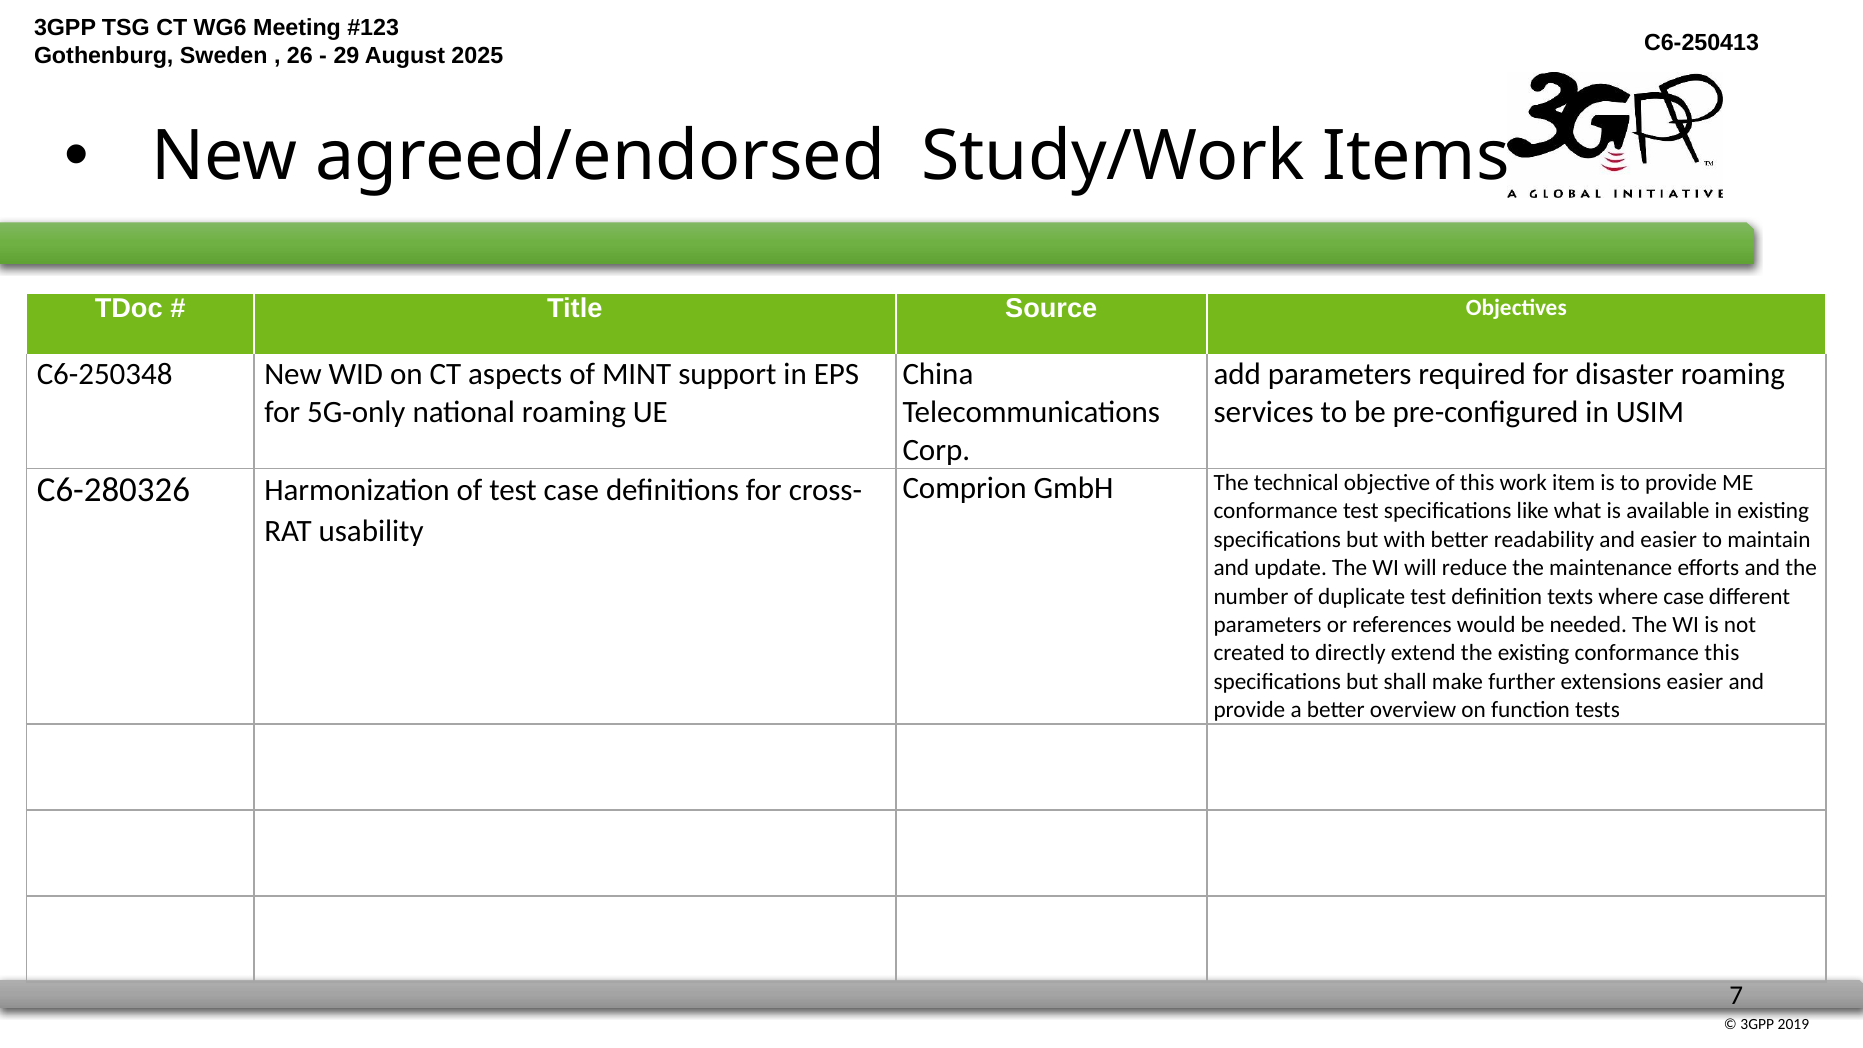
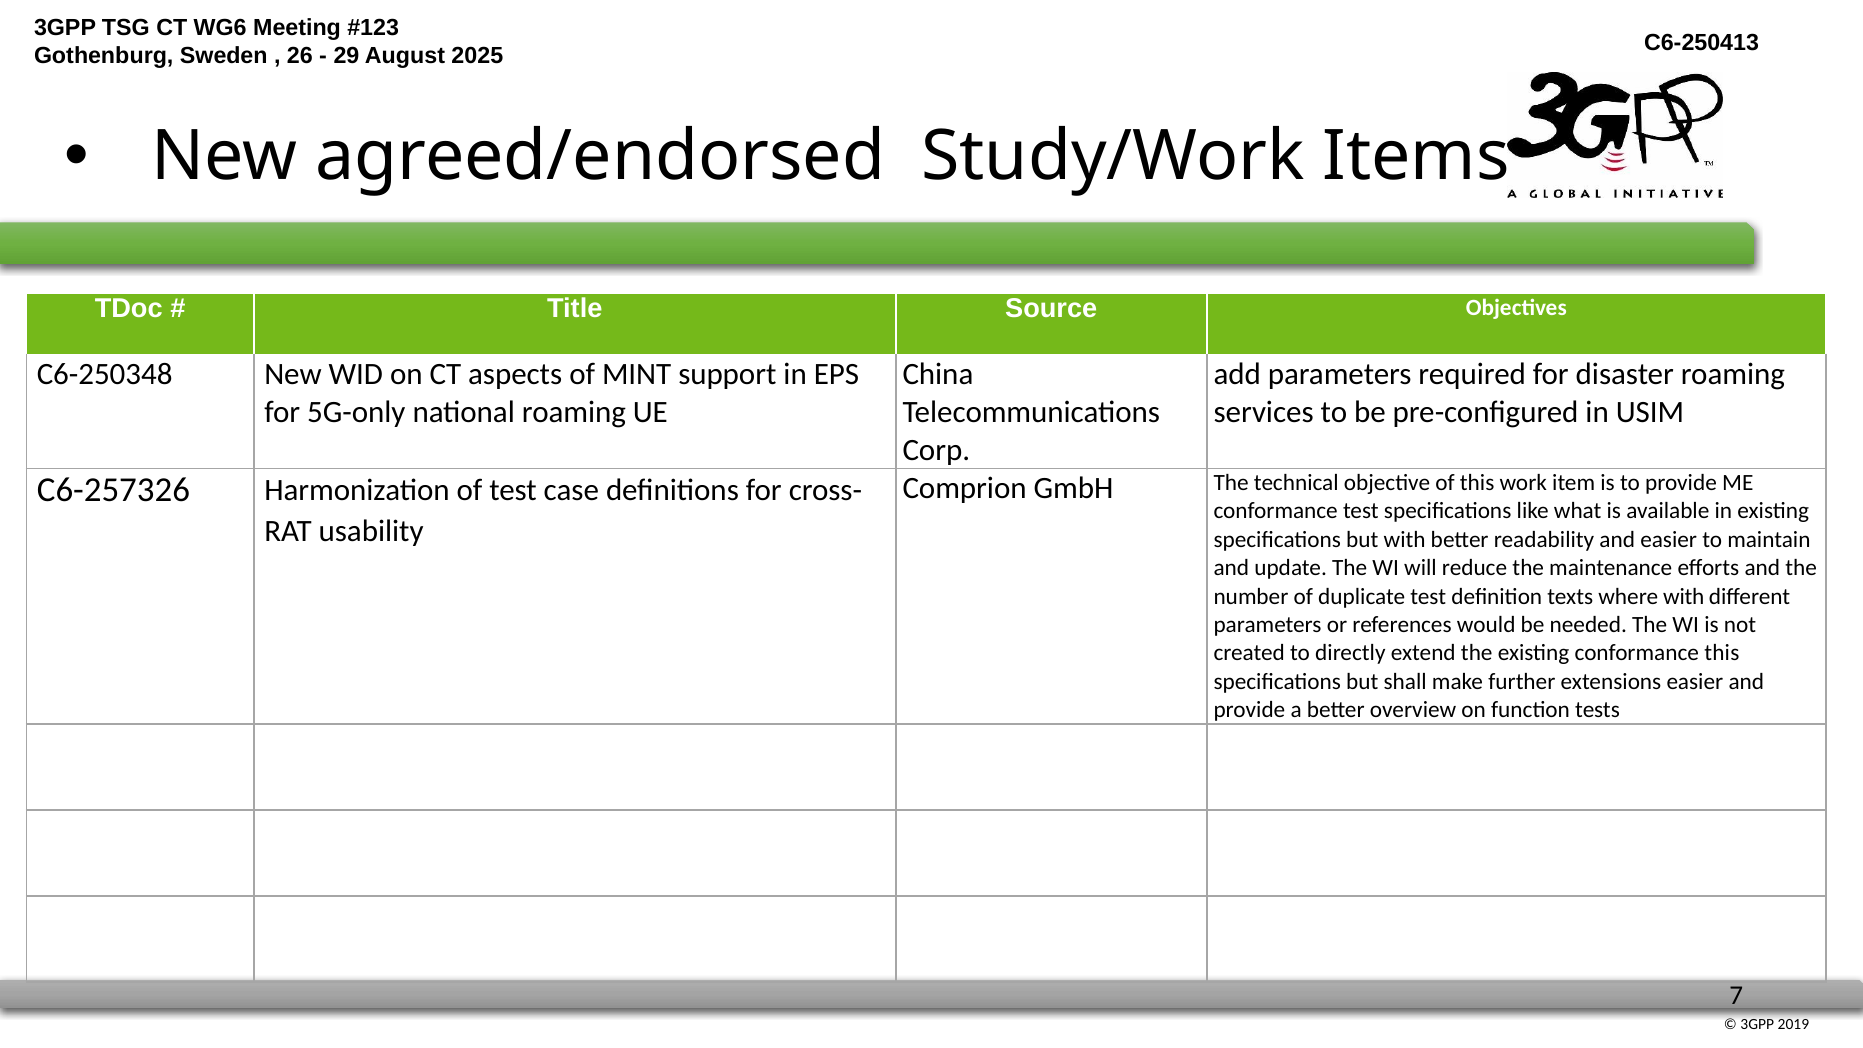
C6-280326: C6-280326 -> C6-257326 (113, 490)
where case: case -> with (1684, 596)
